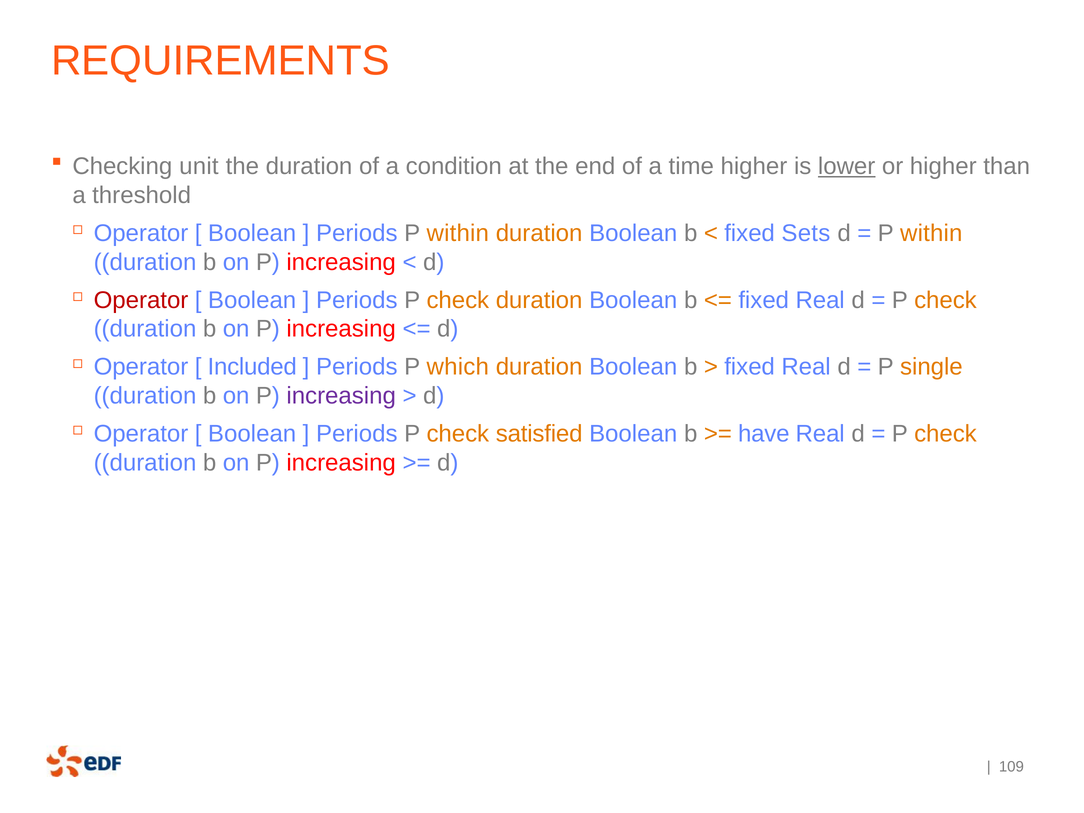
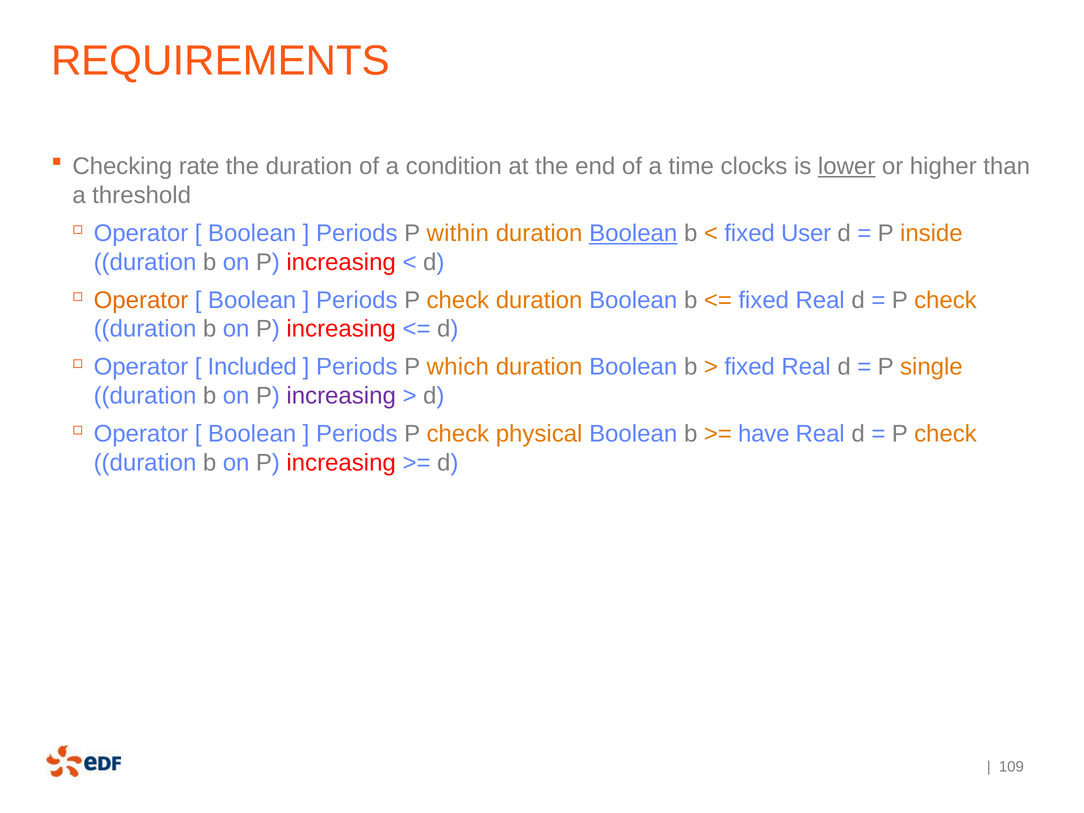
unit: unit -> rate (199, 166)
time higher: higher -> clocks (754, 166)
Boolean underline: none -> present (633, 233)
Sets: Sets -> User (806, 233)
within: within -> inside (931, 233)
Operator colour: red -> orange (141, 300)
satisfied: satisfied -> physical (539, 434)
